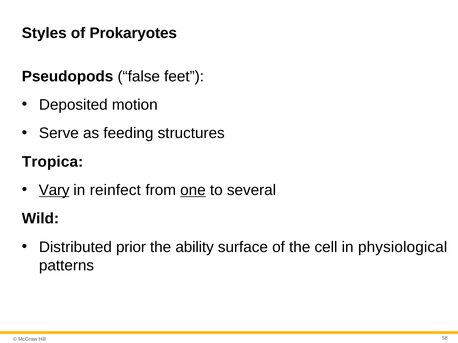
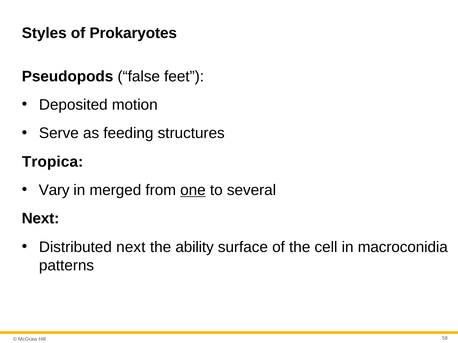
Vary underline: present -> none (54, 190)
reinfect: reinfect -> merged (115, 190)
Wild: Wild -> Next (40, 219)
Distributed prior: prior -> next (131, 247)
physiological: physiological -> macroconidia (403, 247)
